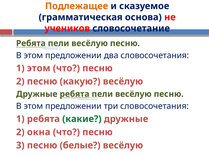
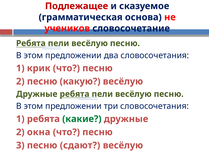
Подлежащее colour: orange -> red (77, 6)
1 этом: этом -> крик (39, 68)
белые: белые -> сдают (80, 145)
